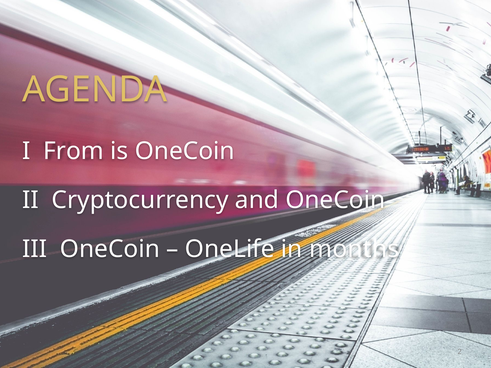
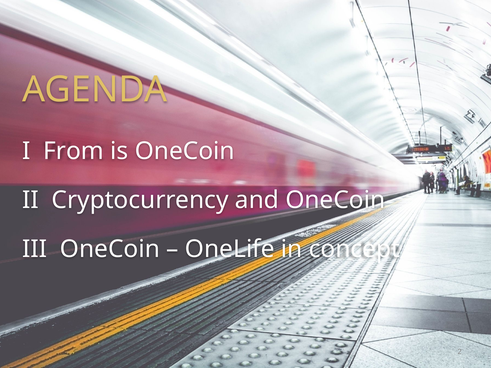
months: months -> concept (354, 249)
